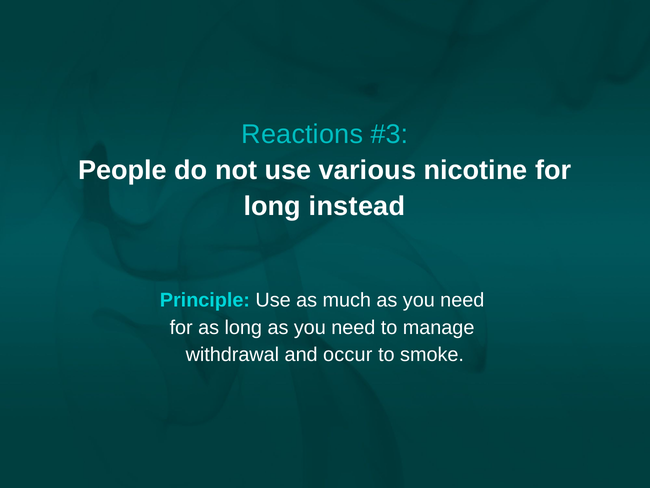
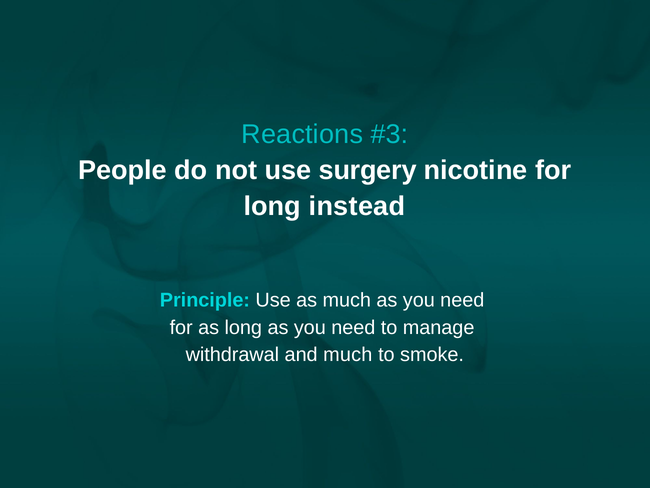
various: various -> surgery (368, 170)
and occur: occur -> much (348, 354)
